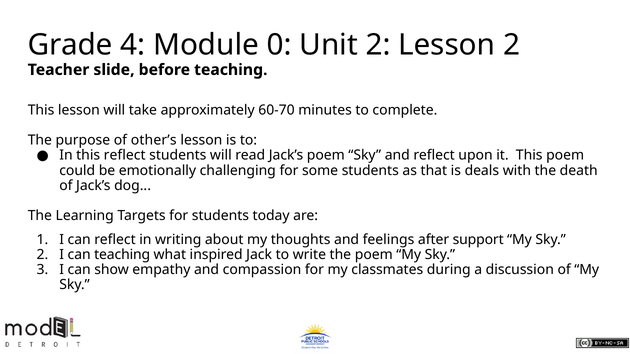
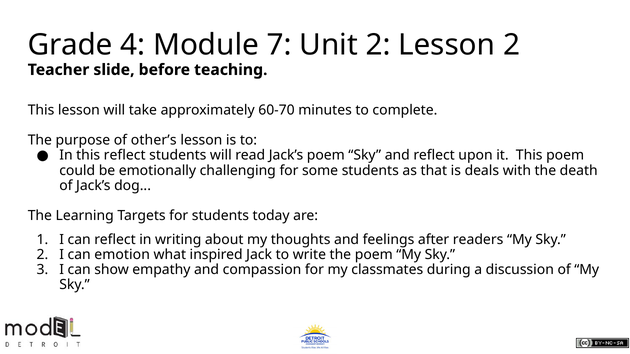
0: 0 -> 7 (279, 45)
support: support -> readers (478, 240)
can teaching: teaching -> emotion (122, 255)
